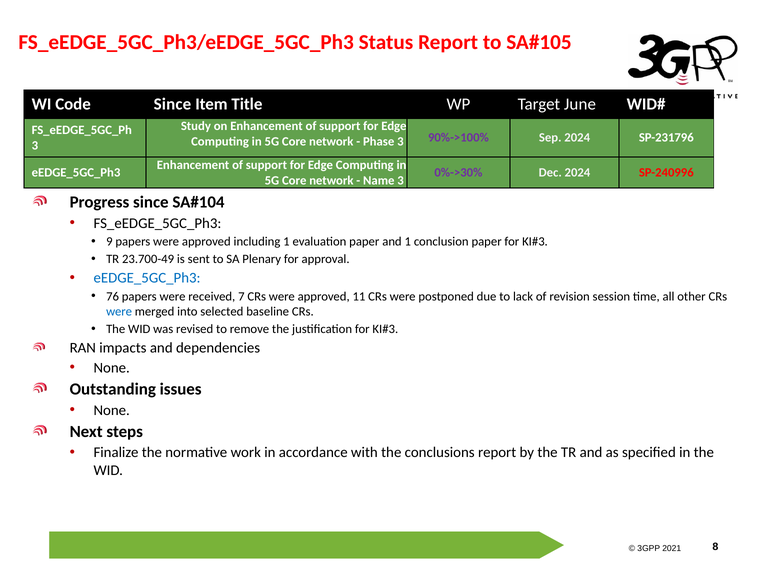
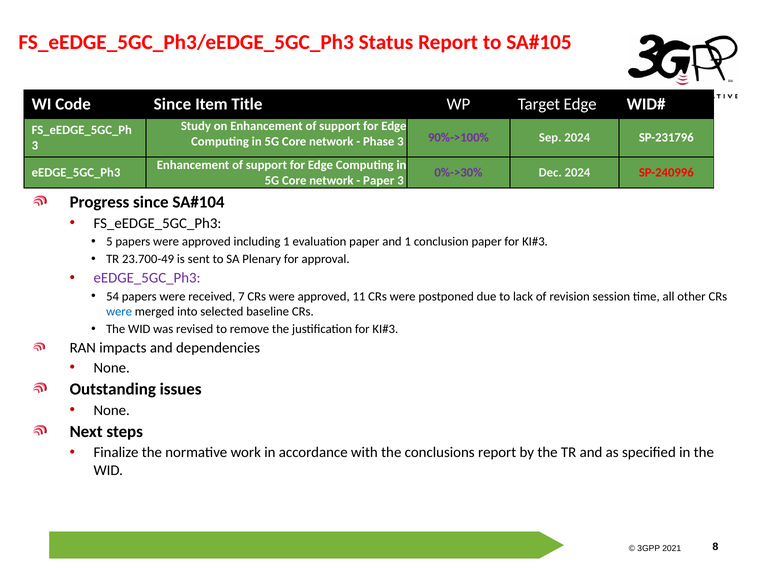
Target June: June -> Edge (580, 104)
Name: Name -> Paper (379, 180)
9: 9 -> 5 (109, 242)
eEDGE_5GC_Ph3 colour: blue -> purple (147, 278)
76: 76 -> 54 (113, 297)
